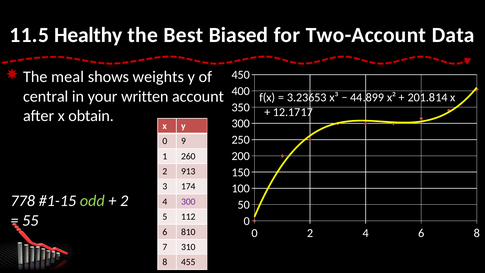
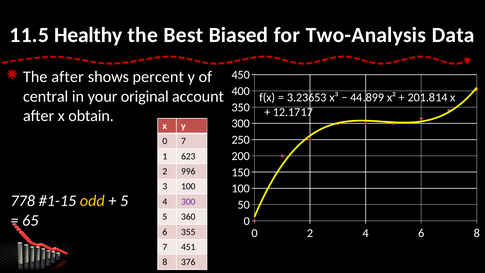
Two-Account: Two-Account -> Two-Analysis (366, 35)
The meal: meal -> after (68, 77)
weights: weights -> percent (158, 77)
written: written -> original (145, 96)
0 9: 9 -> 7 (183, 141)
260: 260 -> 623 (188, 156)
913: 913 -> 996 (188, 171)
3 174: 174 -> 100 (188, 186)
odd colour: light green -> yellow (92, 201)
2: 2 -> 5 (124, 201)
112: 112 -> 360 (188, 217)
55: 55 -> 65 (30, 220)
810: 810 -> 355 (188, 232)
310: 310 -> 451 (188, 247)
455: 455 -> 376 (188, 262)
